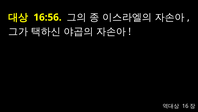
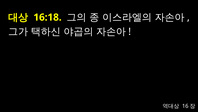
16:56: 16:56 -> 16:18 (48, 17)
